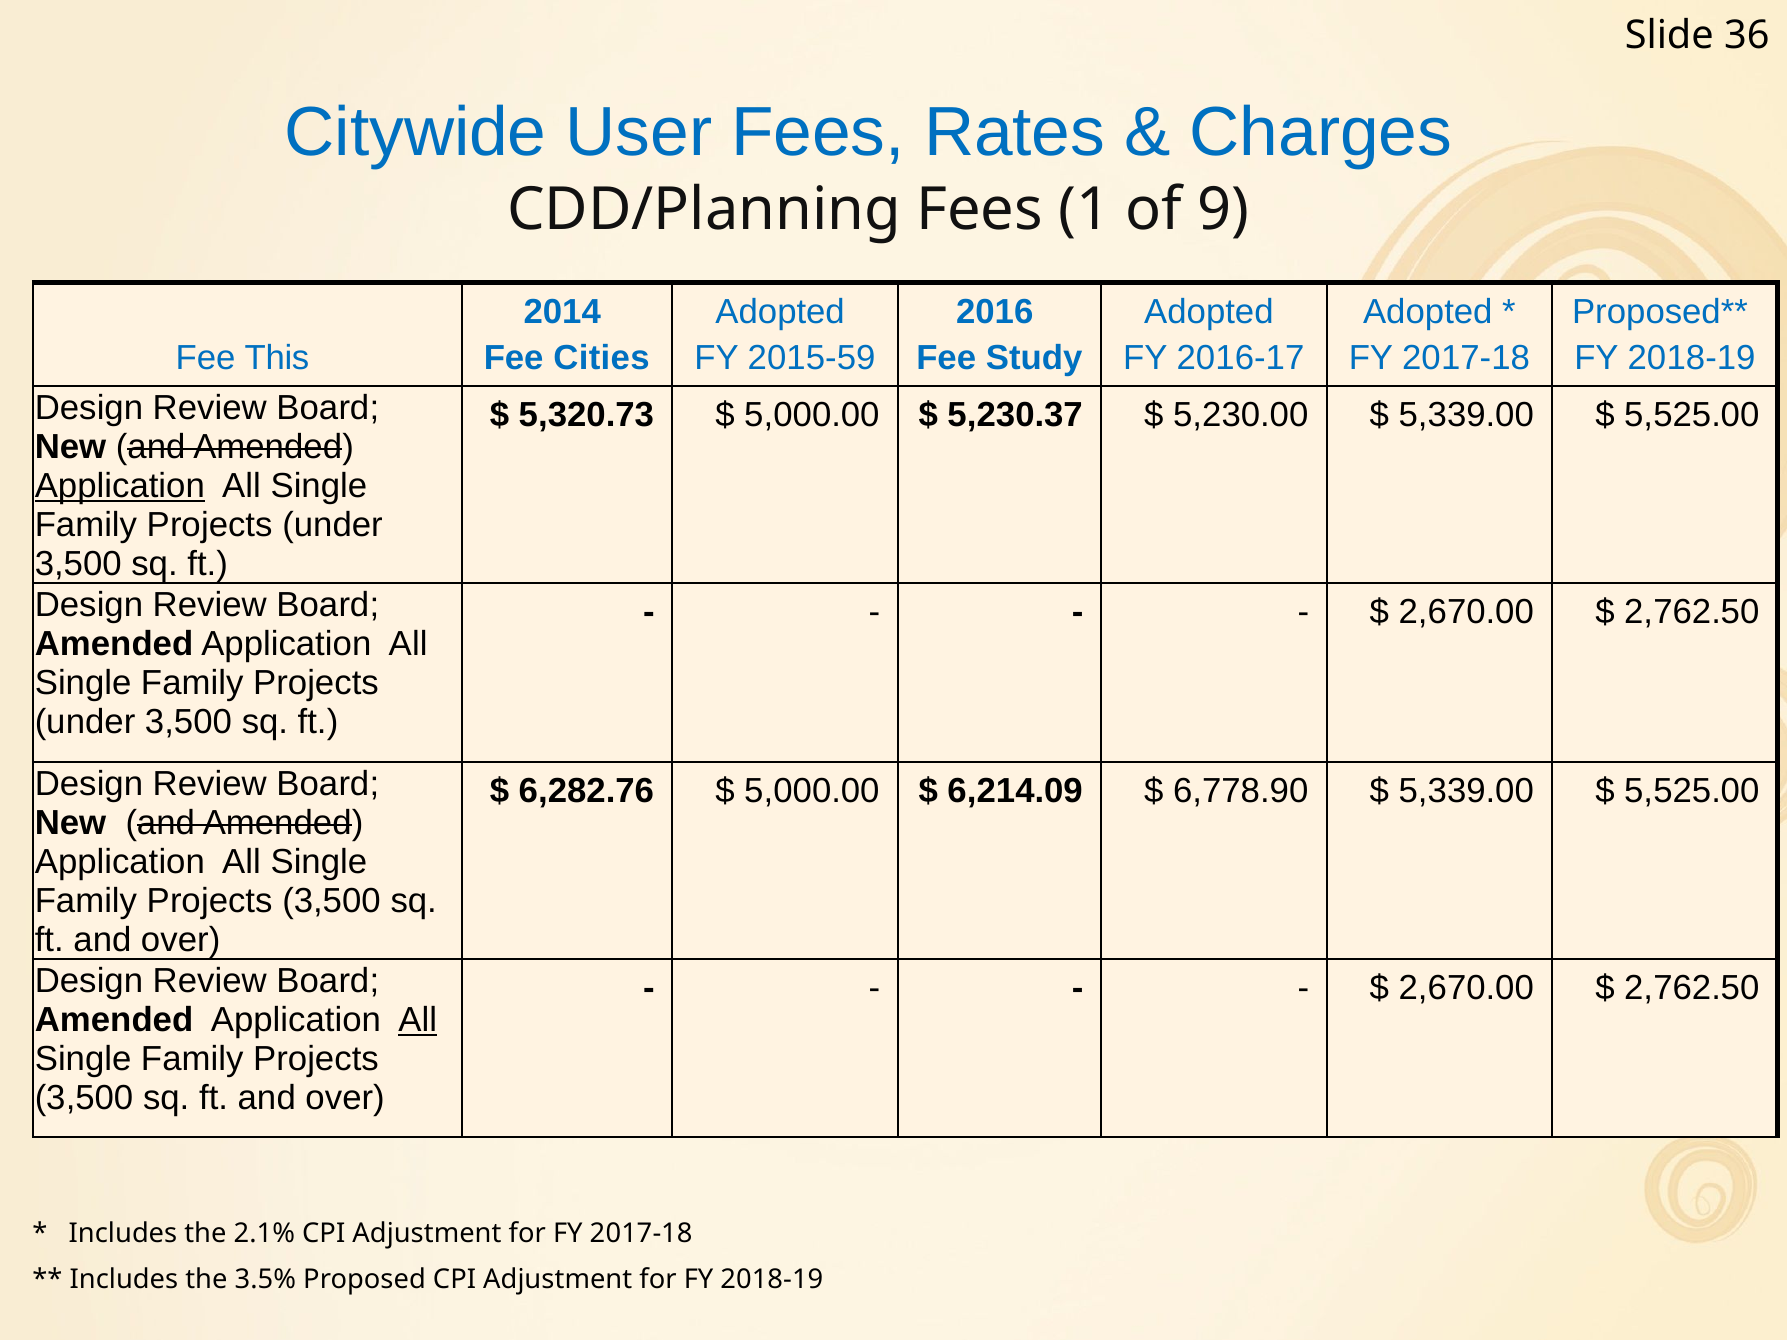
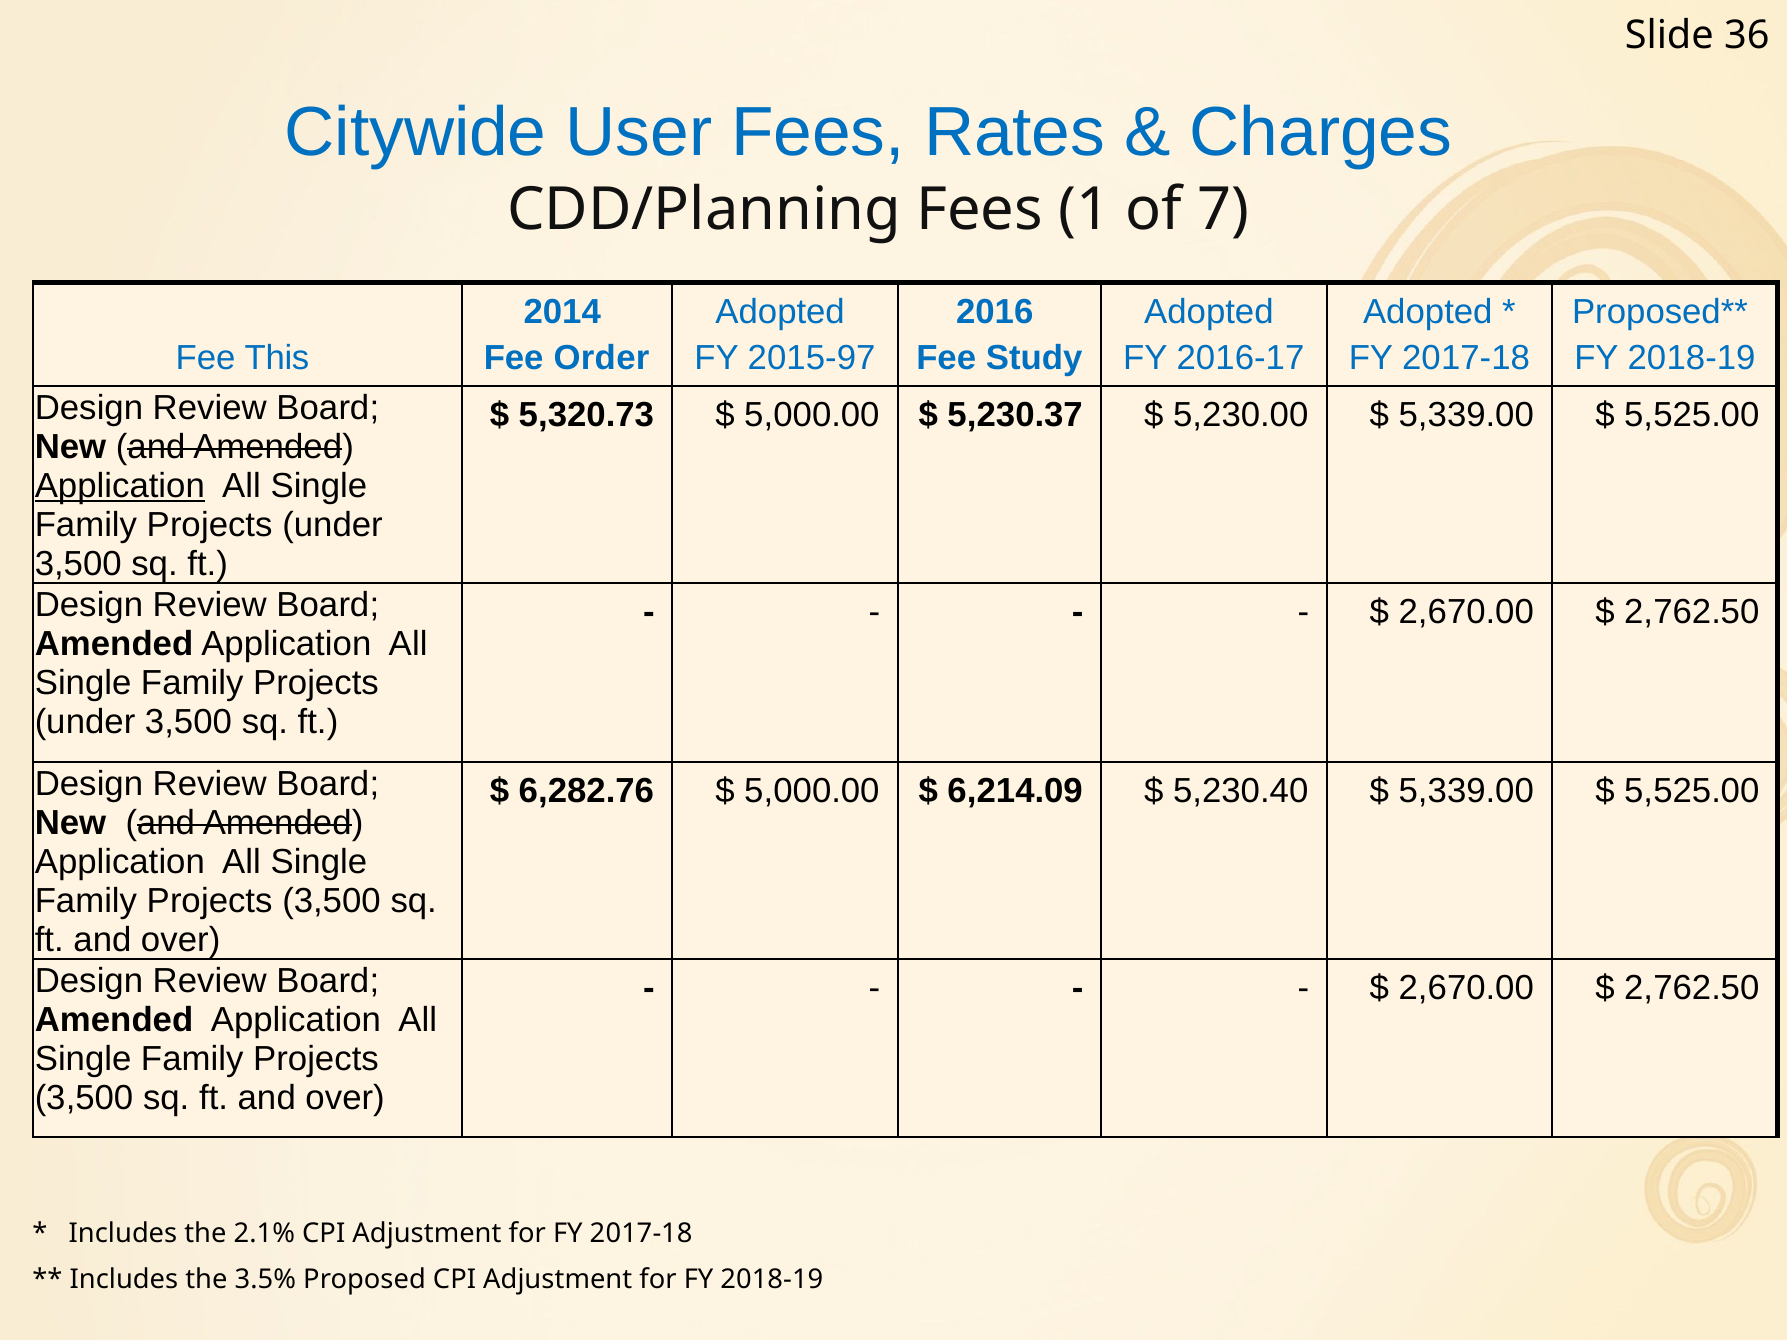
9: 9 -> 7 (1224, 210)
Cities: Cities -> Order (602, 358)
2015-59: 2015-59 -> 2015-97 (812, 358)
6,778.90: 6,778.90 -> 5,230.40 (1241, 791)
All underline: present -> none (418, 1020)
